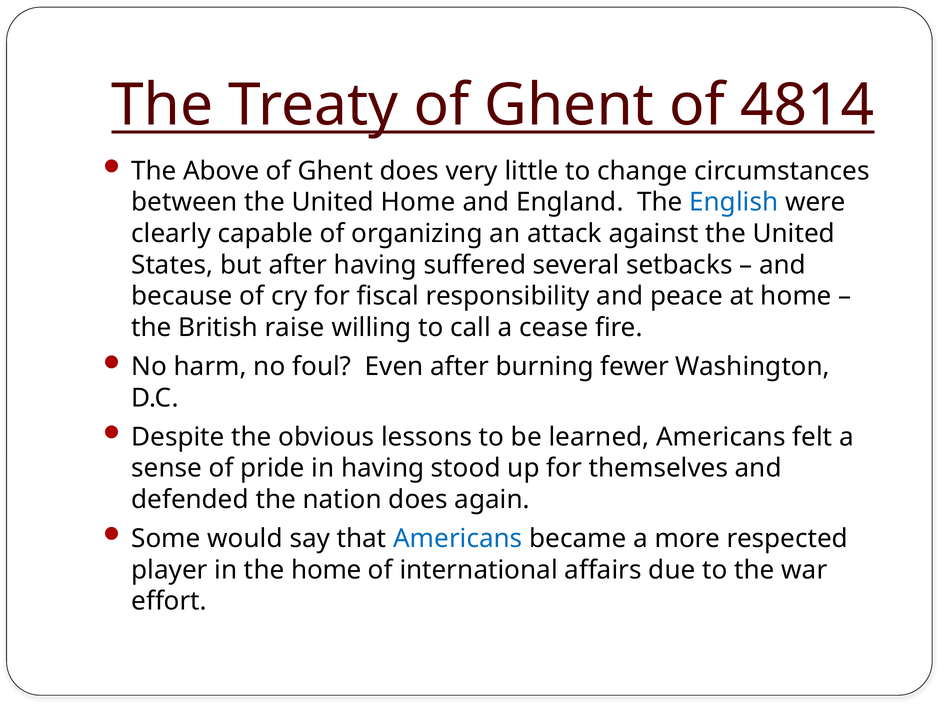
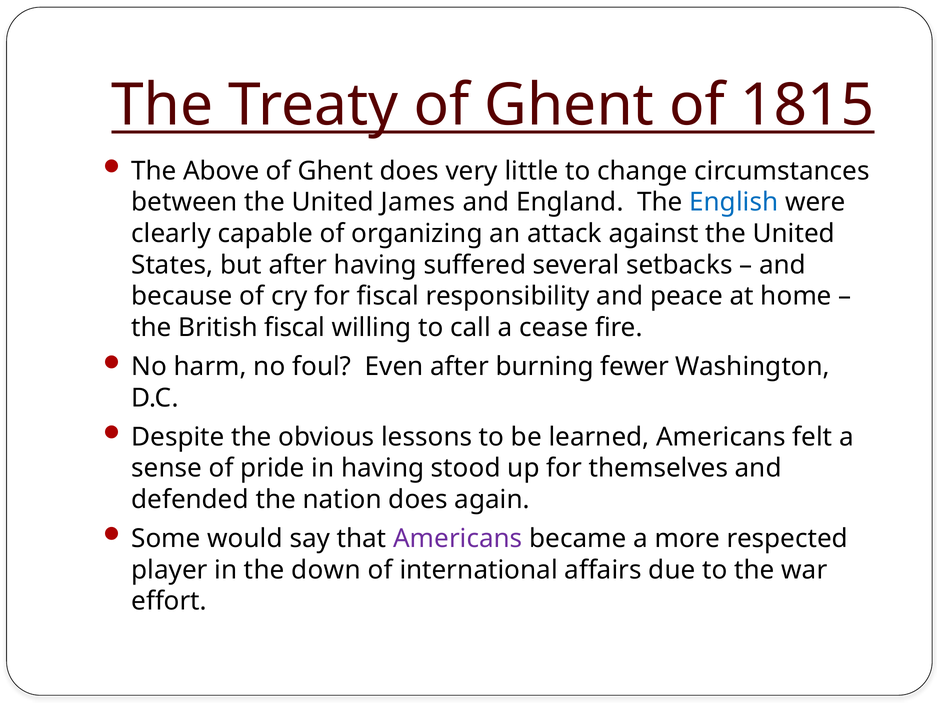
4814: 4814 -> 1815 (807, 105)
United Home: Home -> James (418, 202)
British raise: raise -> fiscal (295, 327)
Americans colour: blue -> purple (458, 538)
the home: home -> down (326, 569)
